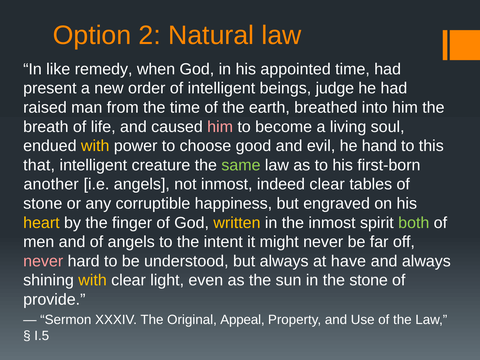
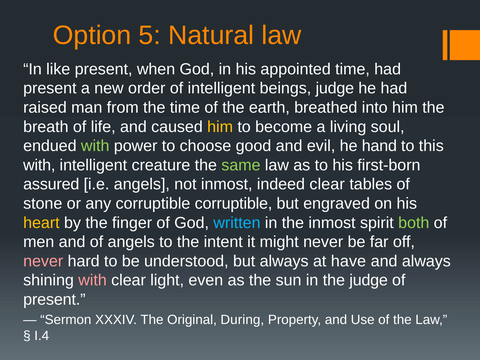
2: 2 -> 5 (150, 35)
like remedy: remedy -> present (104, 69)
him colour: pink -> yellow (220, 127)
with colour: yellow -> light green (95, 146)
that: that -> with (39, 165)
another: another -> assured (51, 184)
corruptible happiness: happiness -> corruptible (234, 204)
written colour: yellow -> light blue (237, 223)
with colour: yellow -> pink (93, 280)
the stone: stone -> judge (369, 280)
provide: provide -> present (54, 300)
Appeal: Appeal -> During (242, 320)
I.5: I.5 -> I.4 (42, 336)
